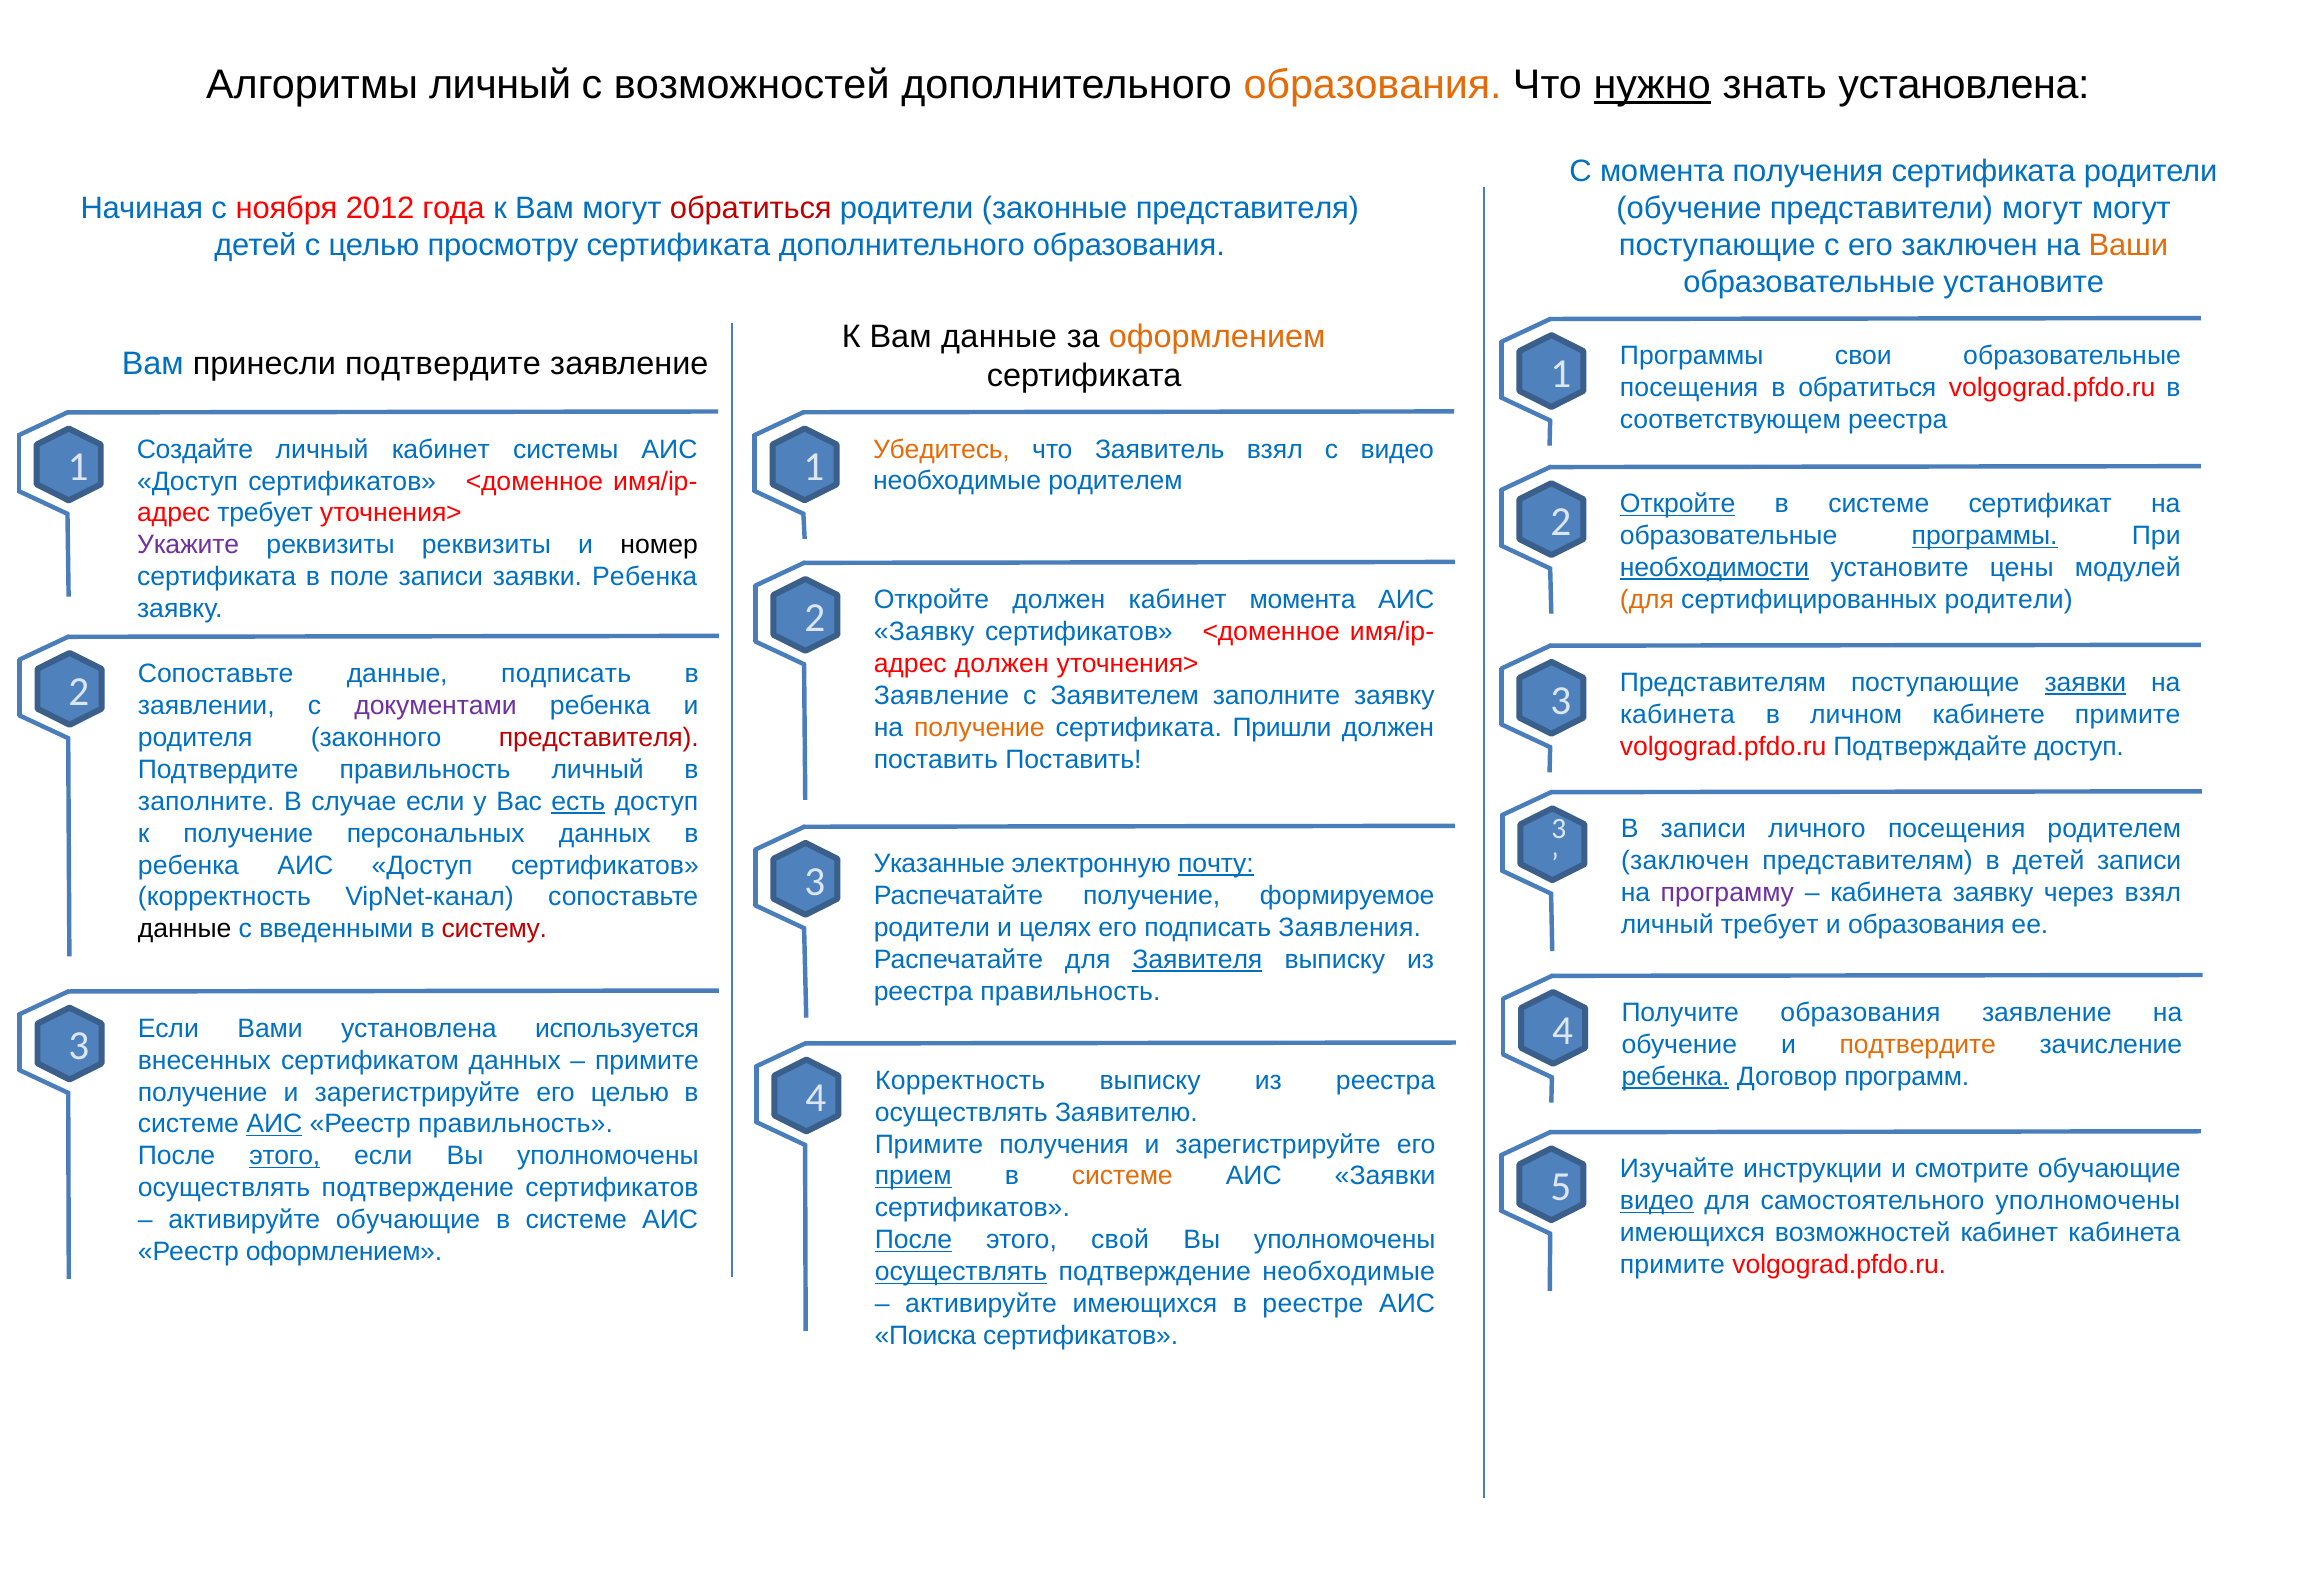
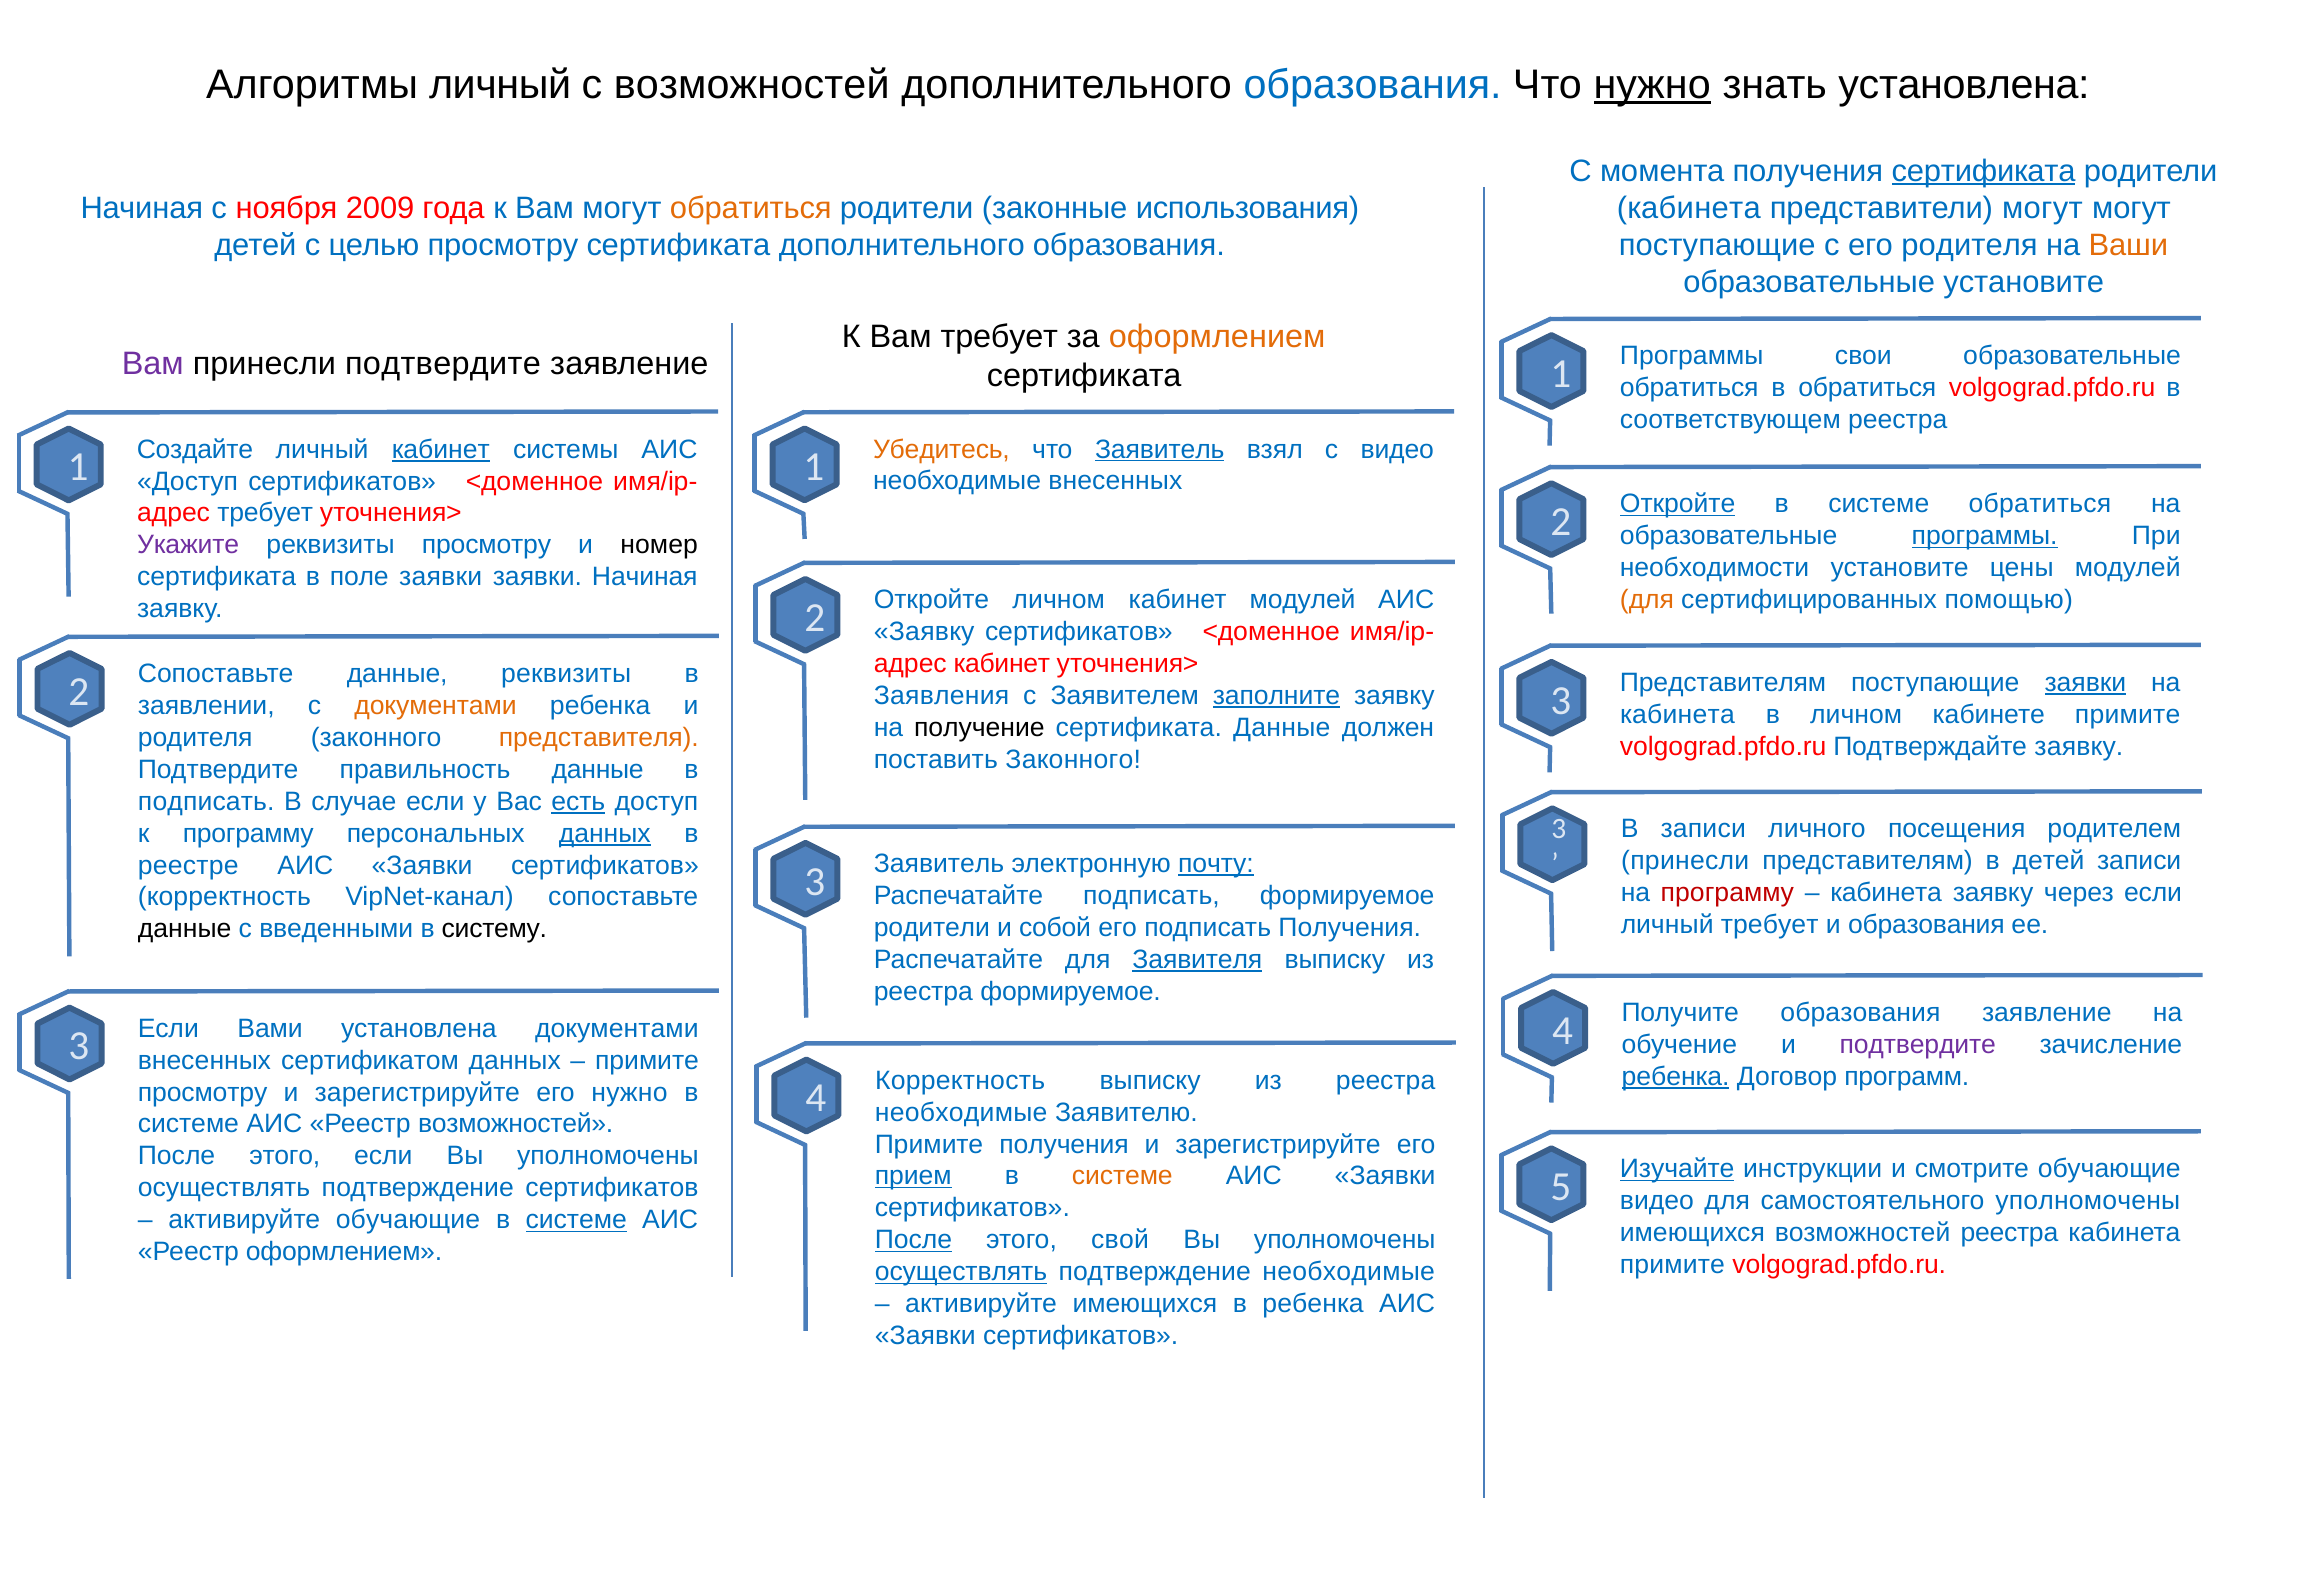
образования colour: orange -> blue (1373, 85)
сертификата underline: none -> present (1984, 171)
обучение: обучение -> кабинета (1689, 208)
2012: 2012 -> 2009 (380, 209)
обратиться colour: red -> orange (751, 209)
законные представителя: представителя -> использования (1247, 209)
его заключен: заключен -> родителя (1970, 245)
Вам данные: данные -> требует (999, 337)
Вам colour: blue -> purple (153, 364)
посещения: посещения -> обратиться (1689, 388)
кабинет underline: none -> present (441, 449)
Заявитель underline: none -> present (1160, 449)
необходимые родителем: родителем -> внесенных (1115, 481)
системе сертификат: сертификат -> обратиться (2040, 504)
реквизиты реквизиты: реквизиты -> просмотру (487, 545)
необходимости underline: present -> none (1715, 568)
поле записи: записи -> заявки (441, 577)
заявки Ребенка: Ребенка -> Начиная (645, 577)
Откройте должен: должен -> личном (1059, 600)
кабинет момента: момента -> модулей (1303, 600)
сертифицированных родители: родители -> помощью (2009, 600)
должен: должен -> кабинет (1002, 664)
данные подписать: подписать -> реквизиты (566, 674)
Заявление: Заявление -> Заявления (942, 696)
заполните underline: none -> present (1277, 696)
документами colour: purple -> orange (436, 706)
получение colour: orange -> black (979, 728)
сертификата Пришли: Пришли -> Данные (1282, 728)
представителя colour: red -> orange (599, 738)
Подтверждайте доступ: доступ -> заявку (2079, 747)
поставить Поставить: Поставить -> Законного (1073, 760)
правильность личный: личный -> данные (598, 770)
заполните: заполните -> подписать (206, 802)
к получение: получение -> программу (248, 834)
данных underline: none -> present (605, 834)
заключен: заключен -> принесли (1685, 861)
Указанные: Указанные -> Заявитель (939, 864)
ребенка: ребенка -> реестре (188, 865)
Доступ: Доступ -> Заявки (422, 865)
программу colour: purple -> red (1727, 893)
через взял: взял -> если (2153, 893)
Распечатайте получение: получение -> подписать (1151, 896)
целях: целях -> собой (1055, 928)
подписать Заявления: Заявления -> Получения (1350, 928)
систему colour: red -> black (494, 929)
реестра правильность: правильность -> формируемое (1071, 992)
установлена используется: используется -> документами (617, 1029)
подтвердите colour: orange -> purple (1918, 1045)
получение: получение -> просмотру (203, 1092)
его целью: целью -> нужно (630, 1092)
осуществлять: осуществлять -> необходимые (961, 1113)
АИС underline: present -> none (274, 1124)
Реестр правильность: правильность -> возможностей (516, 1124)
этого underline: present -> none (285, 1156)
Изучайте underline: none -> present (1677, 1169)
видео underline: present -> none (1657, 1201)
системе underline: none -> present (576, 1220)
возможностей кабинет: кабинет -> реестра (2009, 1233)
в реестре: реестре -> ребенка (1313, 1304)
Поиска: Поиска -> Заявки (925, 1336)
